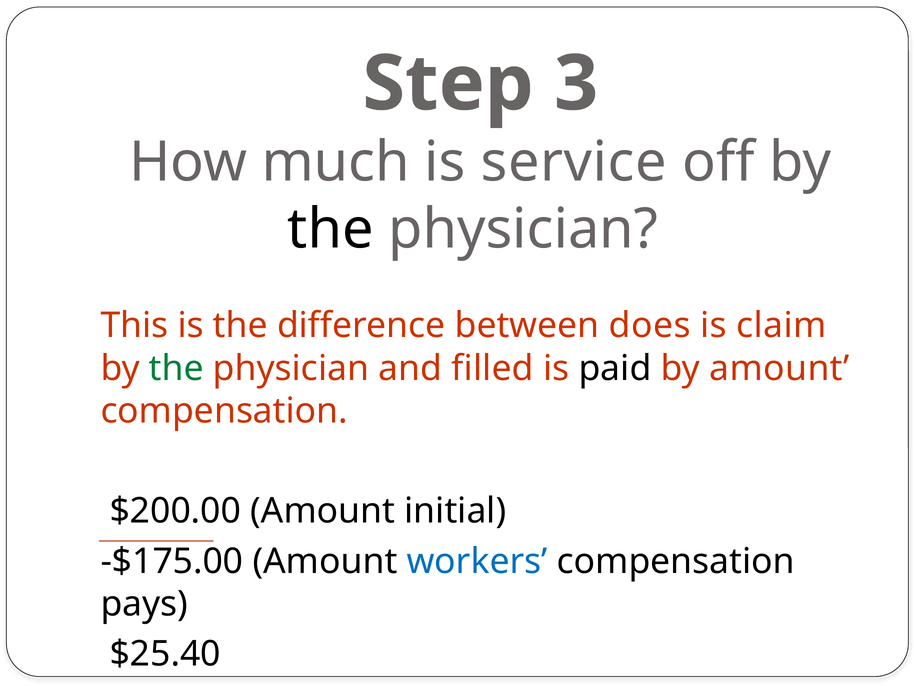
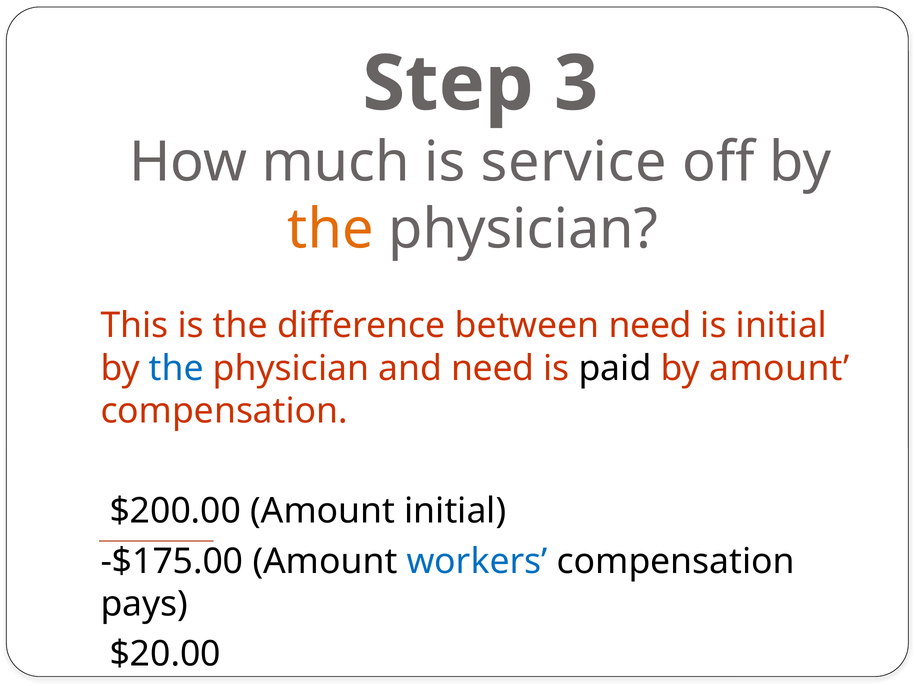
the colour: black -> orange (331, 230)
between does: does -> need (650, 326)
is claim: claim -> initial (782, 326)
the colour: green -> blue (176, 368)
and filled: filled -> need (493, 368)
$25.40: $25.40 -> $20.00 (165, 654)
